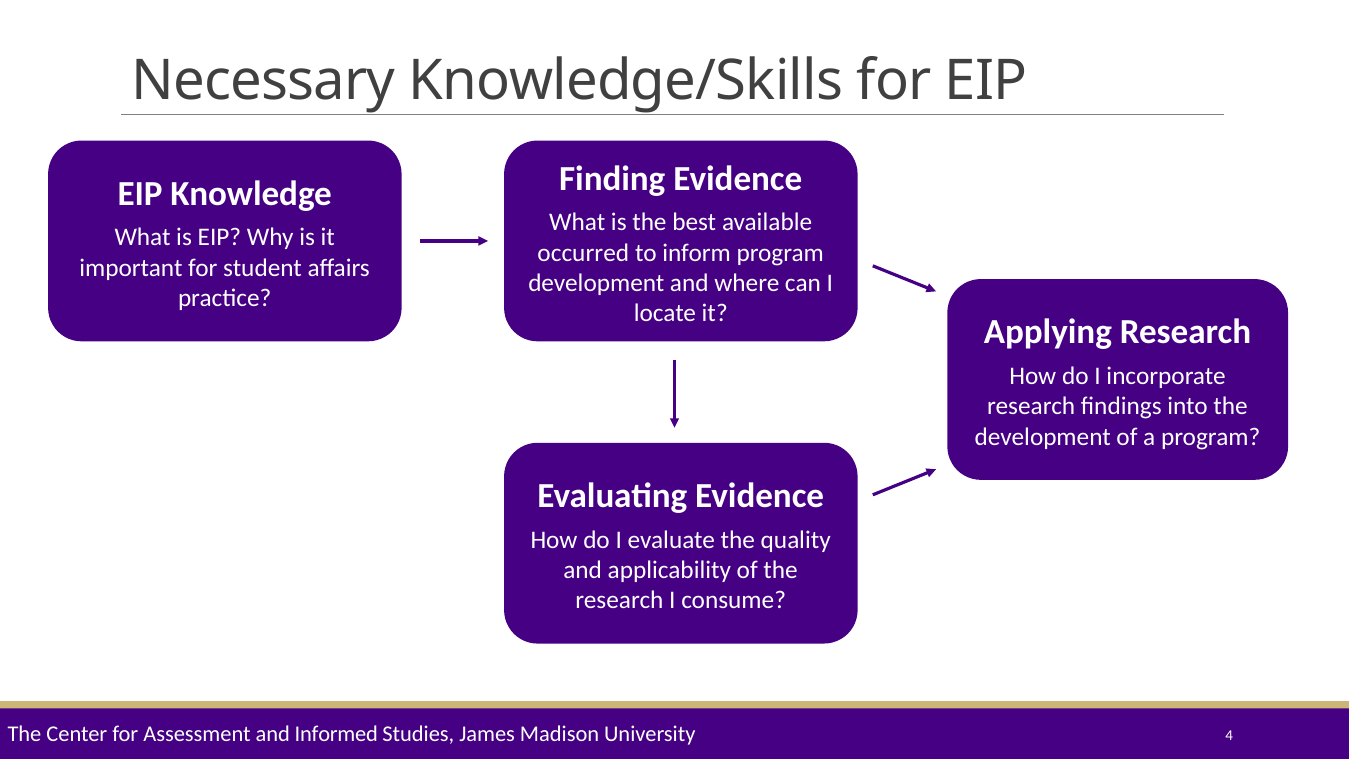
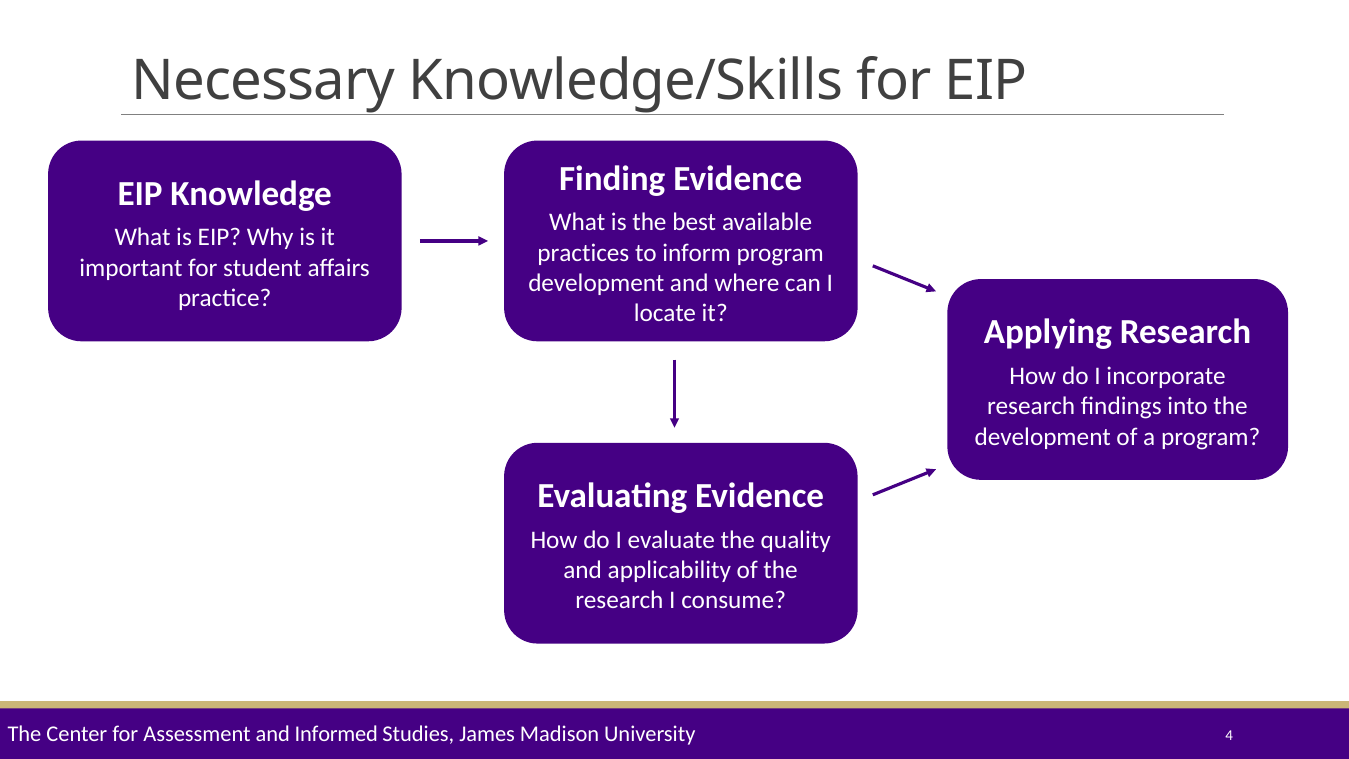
occurred: occurred -> practices (583, 253)
